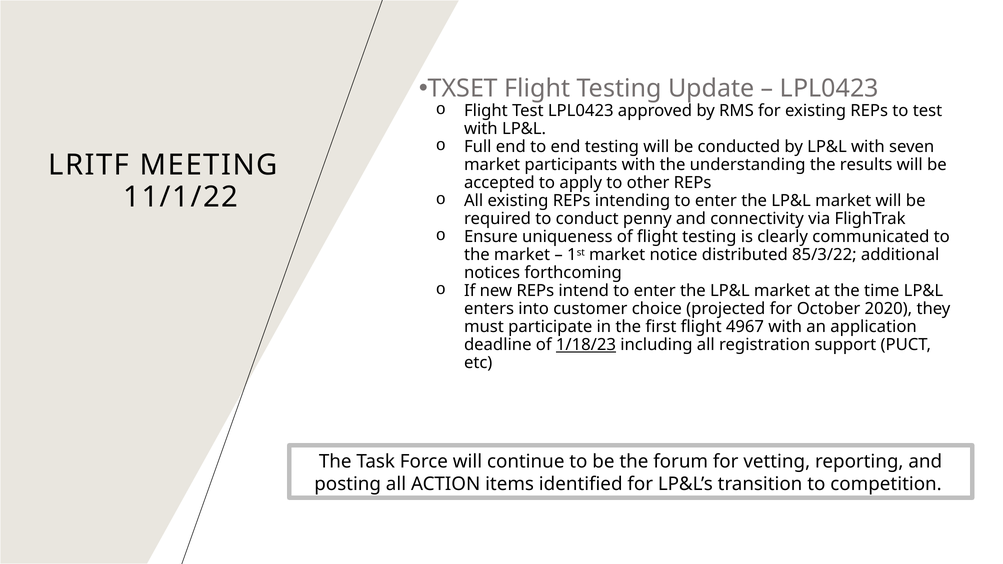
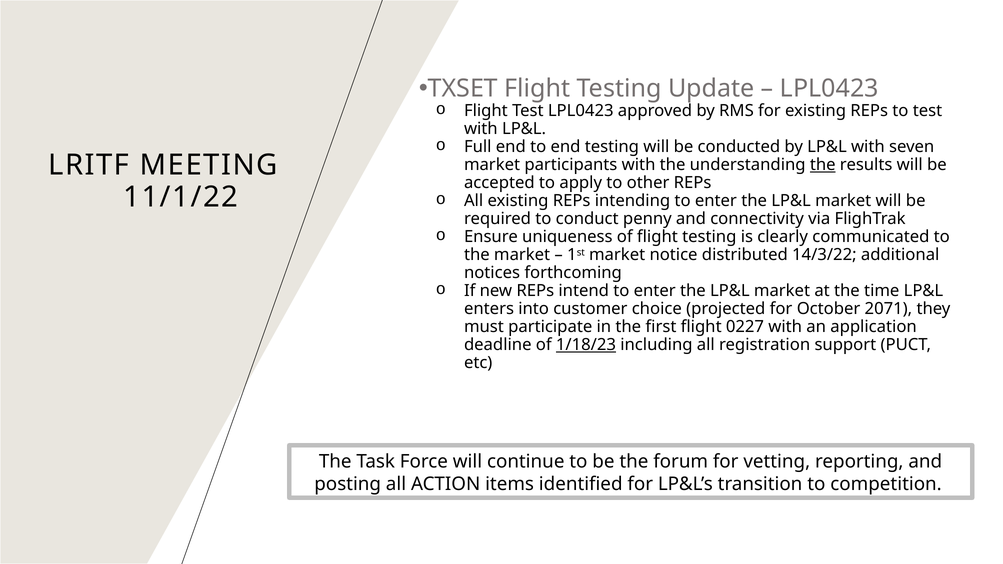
the underline: none -> present (823, 165)
85/3/22: 85/3/22 -> 14/3/22 (824, 255)
2020: 2020 -> 2071 (888, 309)
4967: 4967 -> 0227 (745, 327)
